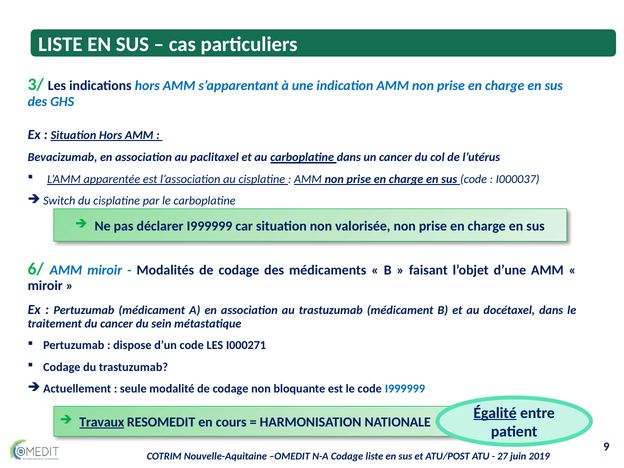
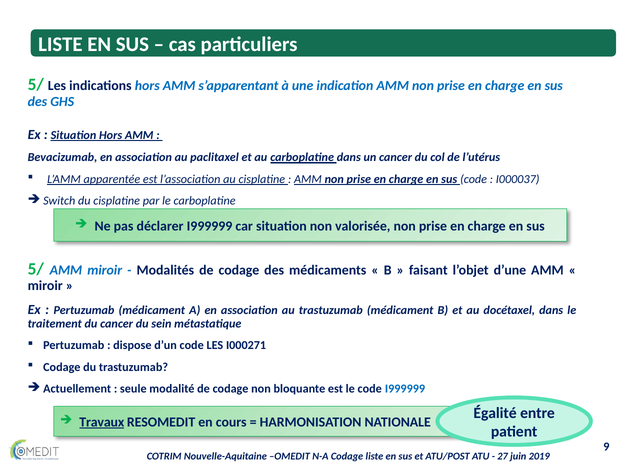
3/: 3/ -> 5/ (36, 85)
6/: 6/ -> 5/ (36, 269)
Égalité underline: present -> none (495, 413)
